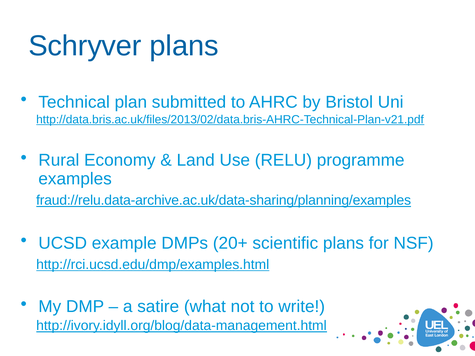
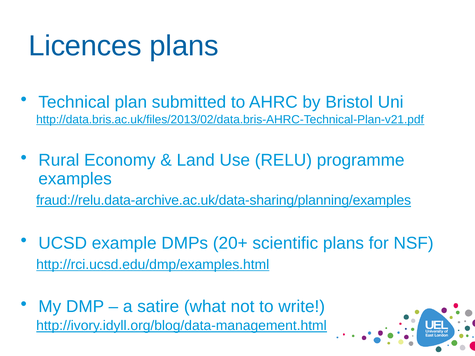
Schryver: Schryver -> Licences (85, 46)
